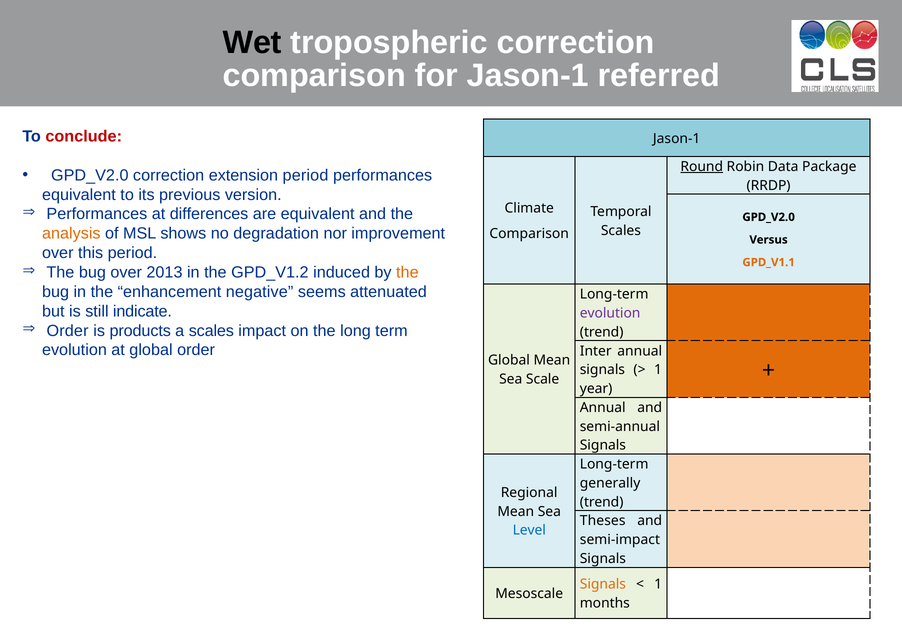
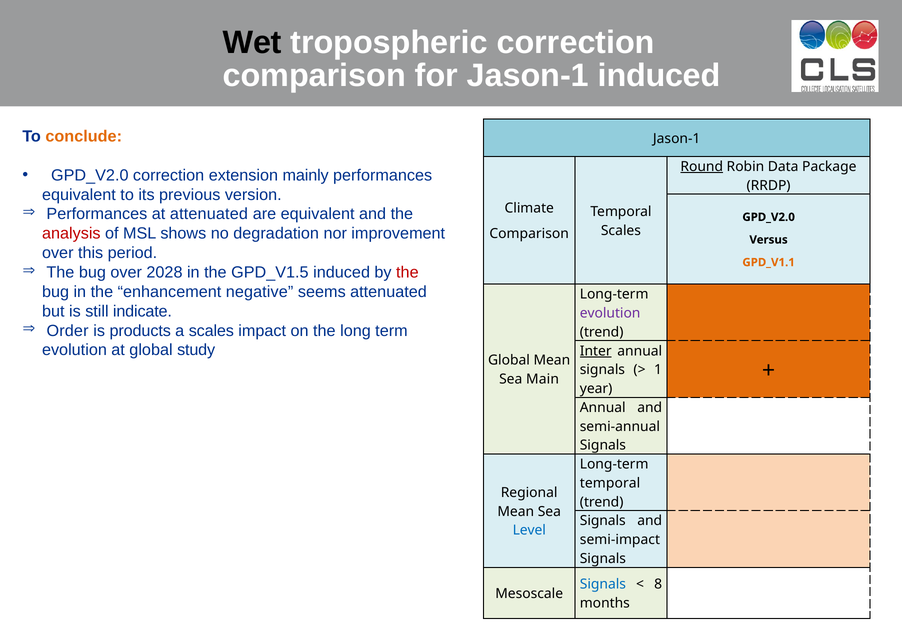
Jason-1 referred: referred -> induced (659, 76)
conclude colour: red -> orange (84, 137)
extension period: period -> mainly (306, 175)
at differences: differences -> attenuated (209, 214)
analysis colour: orange -> red (71, 234)
2013: 2013 -> 2028 (164, 273)
GPD_V1.2: GPD_V1.2 -> GPD_V1.5 (270, 273)
the colour: orange -> red (407, 273)
global order: order -> study (196, 350)
Inter underline: none -> present (596, 351)
Scale: Scale -> Main (543, 380)
generally: generally -> temporal (610, 483)
Theses: Theses -> Signals (603, 521)
Signals colour: orange -> blue (603, 585)
1: 1 -> 8 (658, 585)
